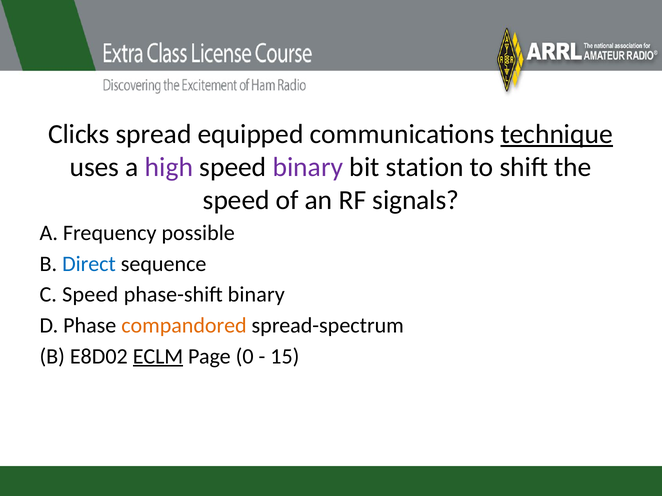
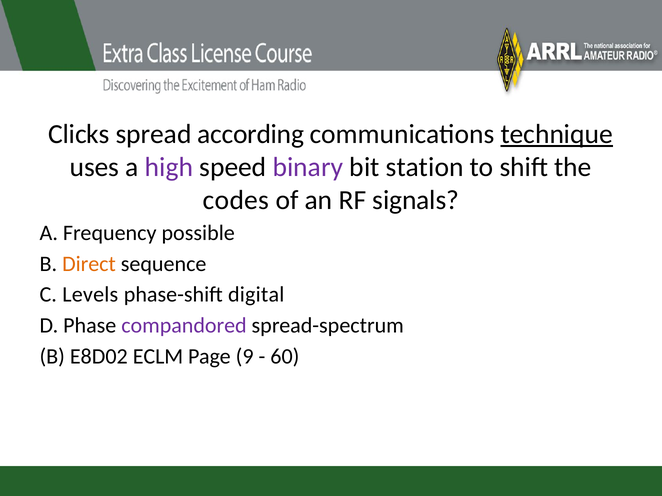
equipped: equipped -> according (251, 134)
speed: speed -> codes (236, 200)
Direct colour: blue -> orange (89, 264)
C Speed: Speed -> Levels (90, 295)
phase-shift binary: binary -> digital (256, 295)
compandored colour: orange -> purple (184, 326)
ECLM underline: present -> none (158, 357)
0: 0 -> 9 (245, 357)
15: 15 -> 60 (285, 357)
